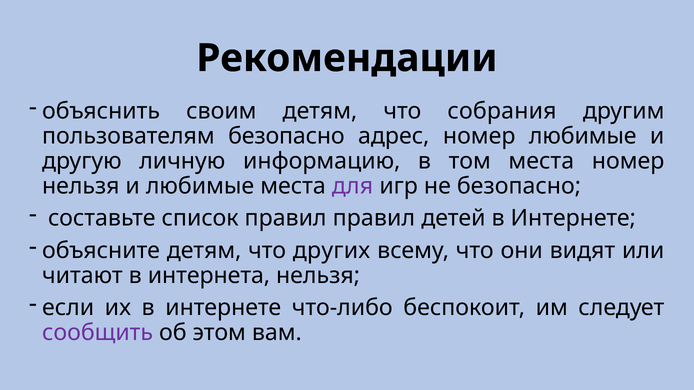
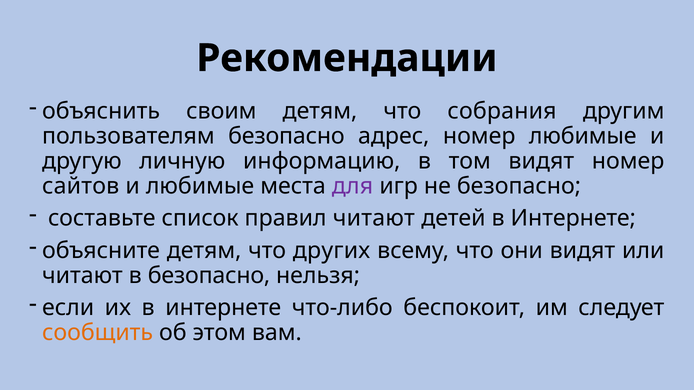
том места: места -> видят (541, 161)
нельзя: нельзя -> сайтов (81, 186)
правил правил: правил -> читают (374, 218)
в интернета: интернета -> безопасно (209, 276)
сообщить colour: purple -> orange (98, 333)
